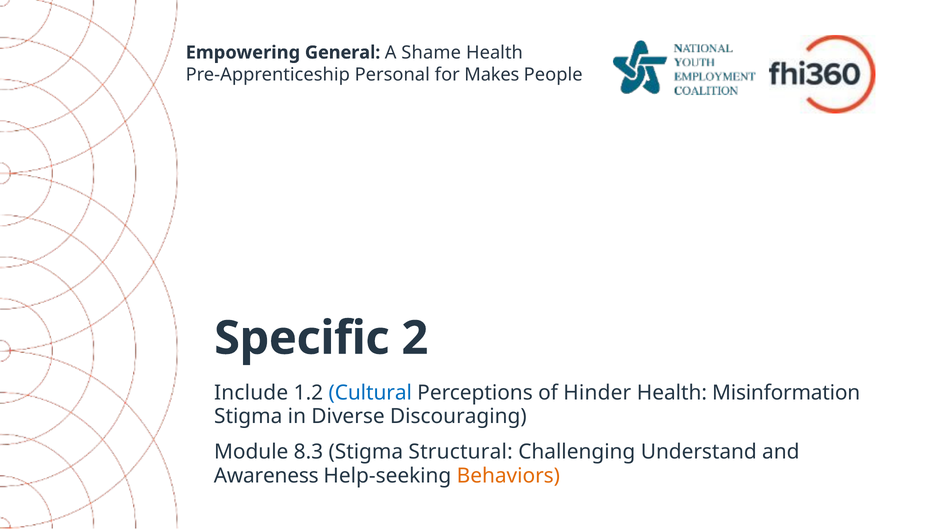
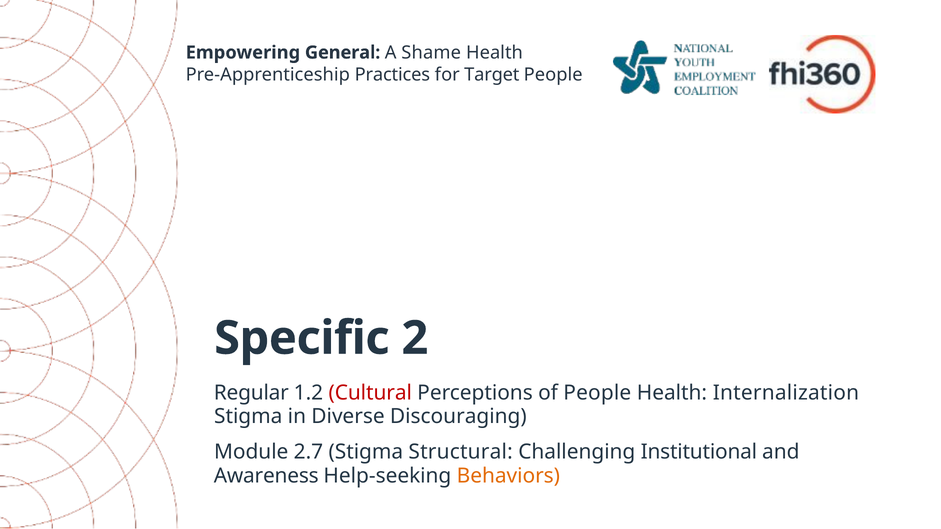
Personal: Personal -> Practices (392, 75)
Makes: Makes -> Target (492, 75)
Include: Include -> Regular (251, 393)
Cultural colour: blue -> red (370, 393)
of Hinder: Hinder -> People (597, 393)
Misinformation: Misinformation -> Internalization (786, 393)
8.3: 8.3 -> 2.7 (308, 452)
Understand: Understand -> Institutional (699, 452)
